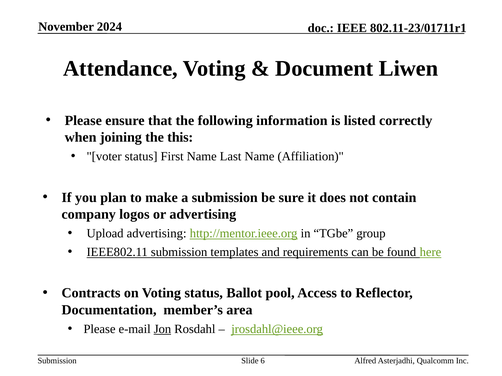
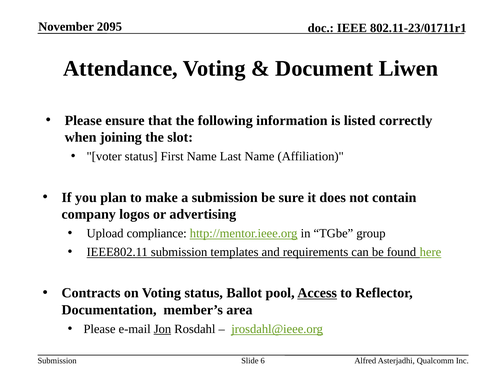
2024: 2024 -> 2095 (109, 27)
this: this -> slot (180, 137)
Upload advertising: advertising -> compliance (157, 234)
Access underline: none -> present (317, 293)
